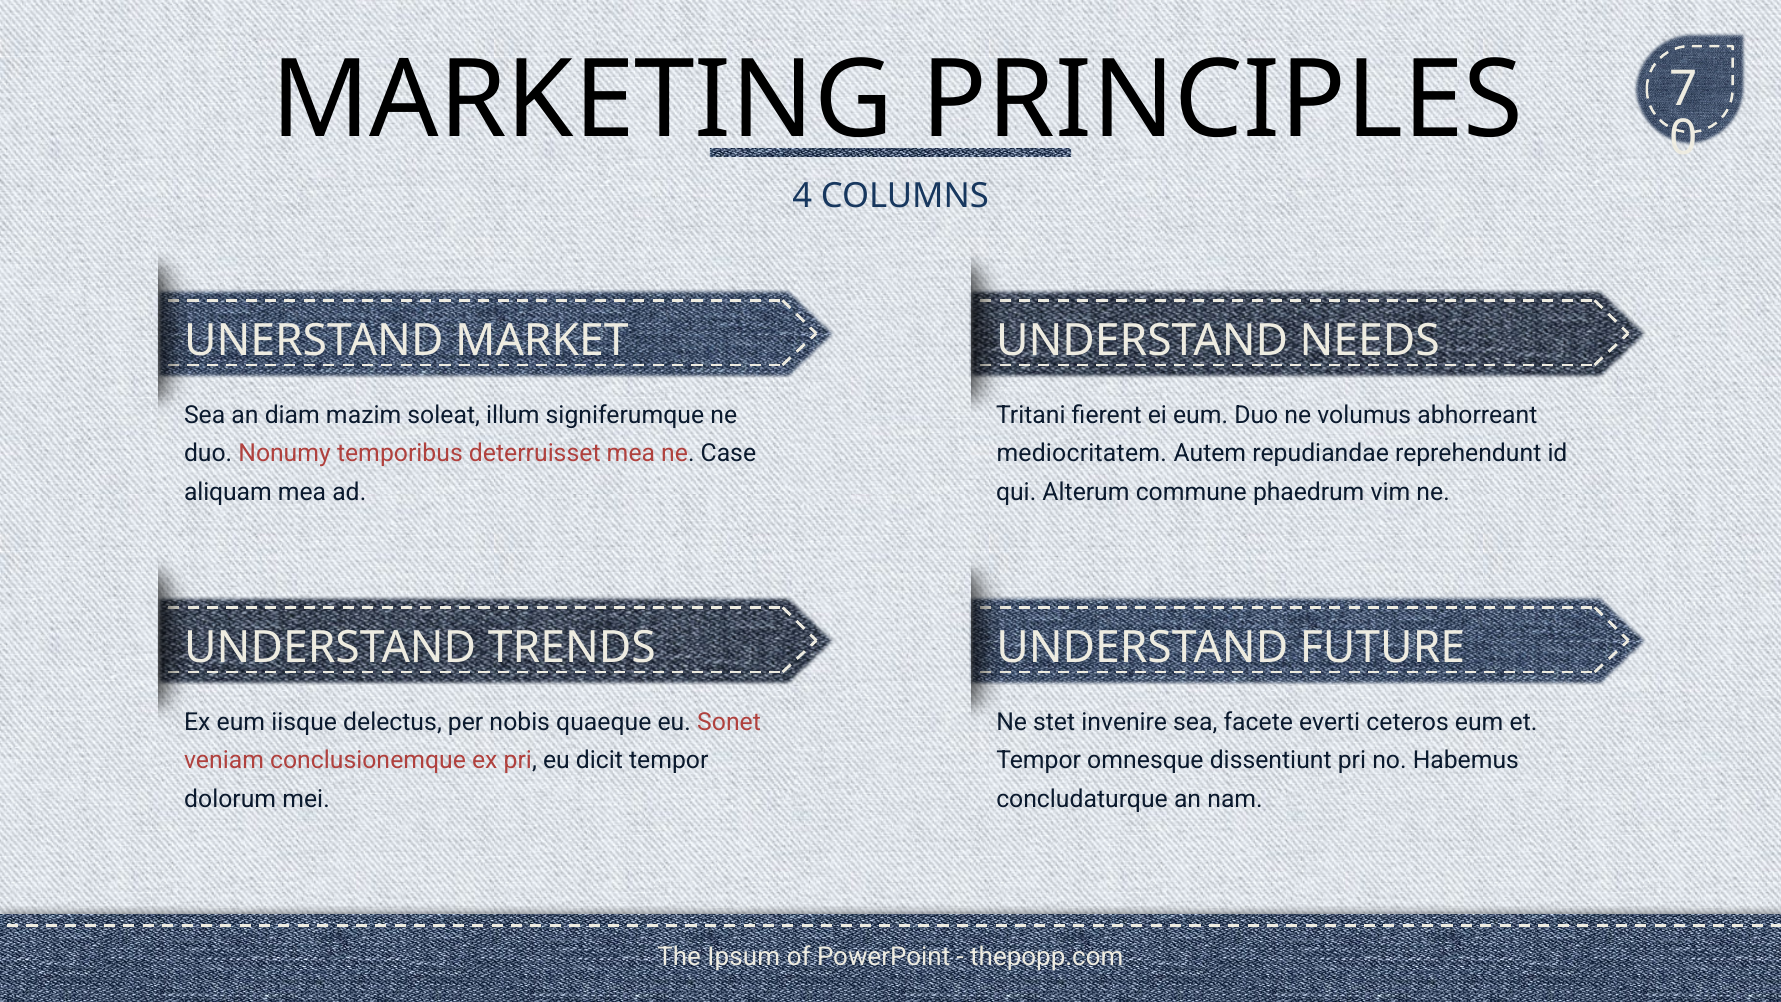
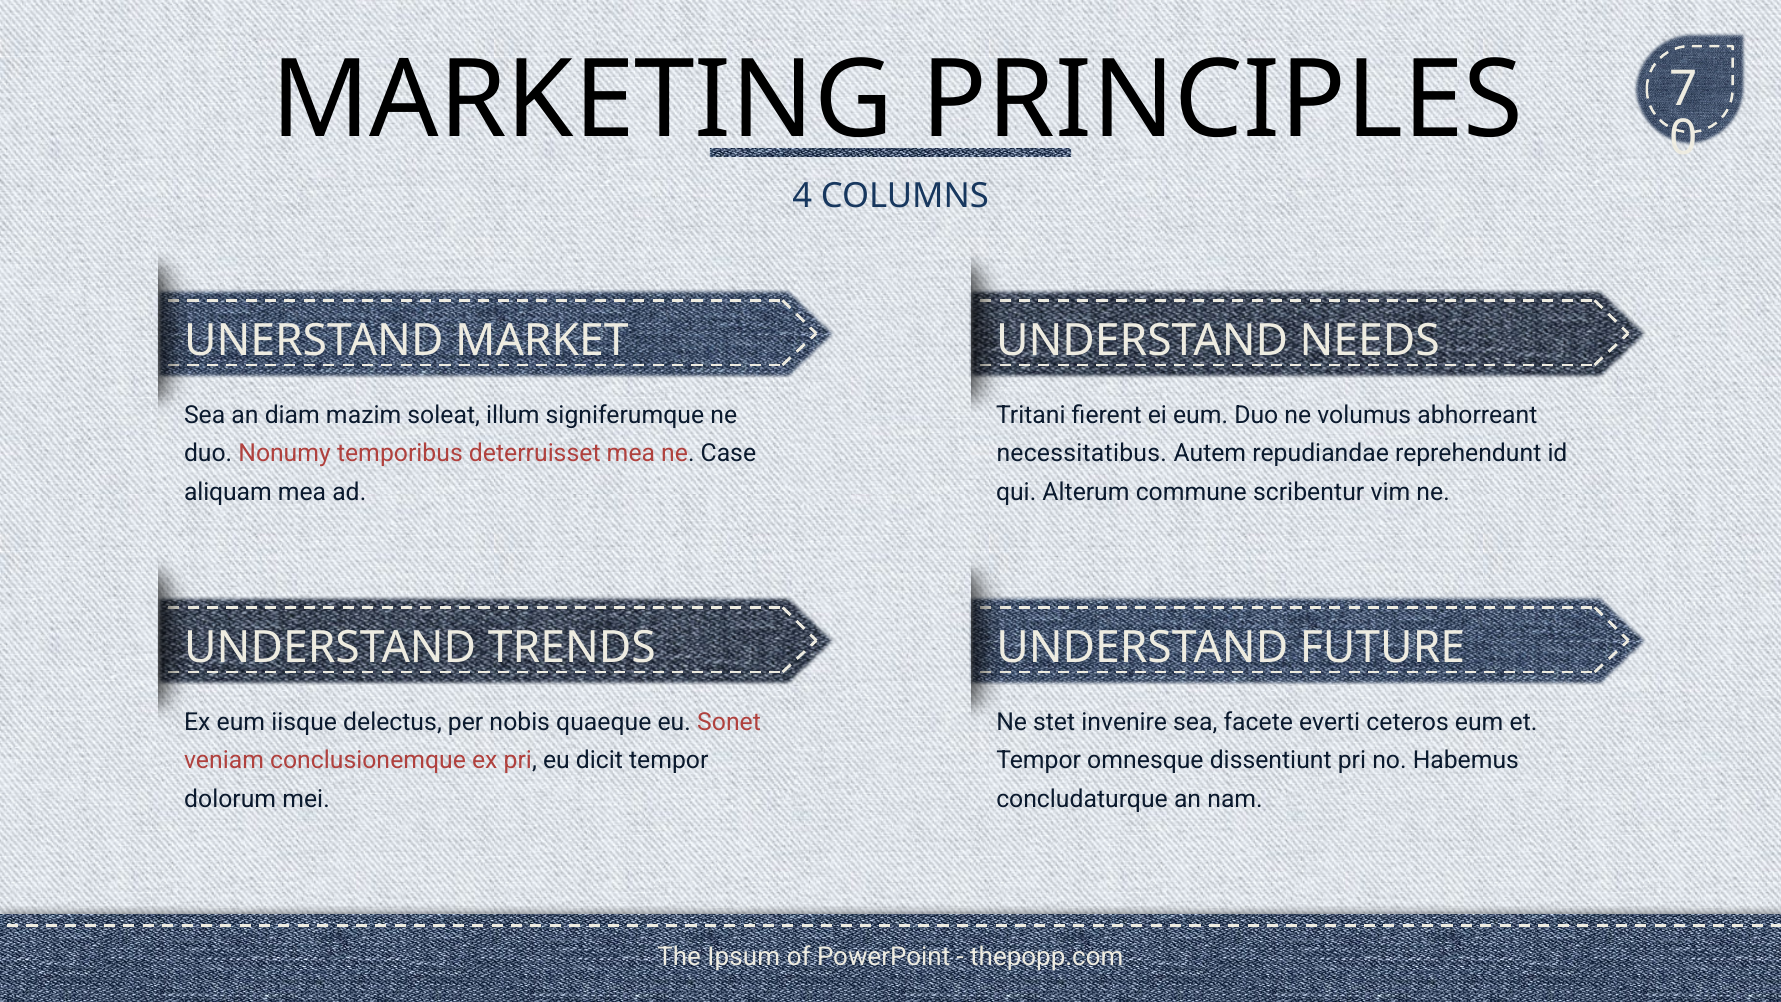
mediocritatem: mediocritatem -> necessitatibus (1082, 453)
phaedrum: phaedrum -> scribentur (1309, 492)
